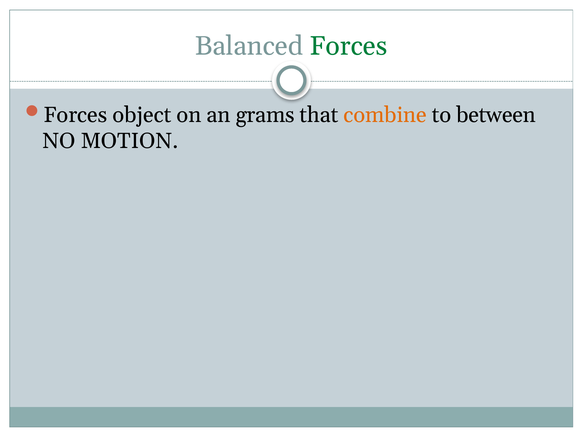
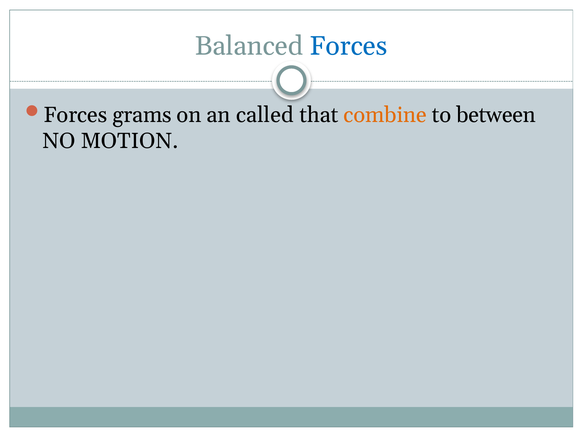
Forces colour: green -> blue (348, 46)
object: object -> grams (142, 115)
grams: grams -> called (265, 115)
